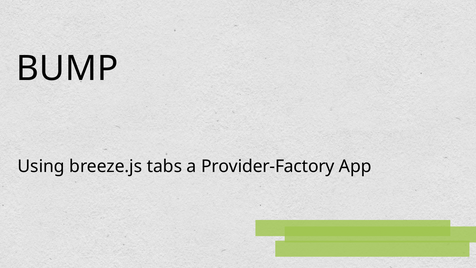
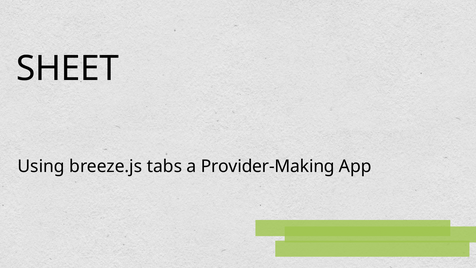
BUMP: BUMP -> SHEET (67, 69)
Provider-Factory: Provider-Factory -> Provider-Making (268, 166)
